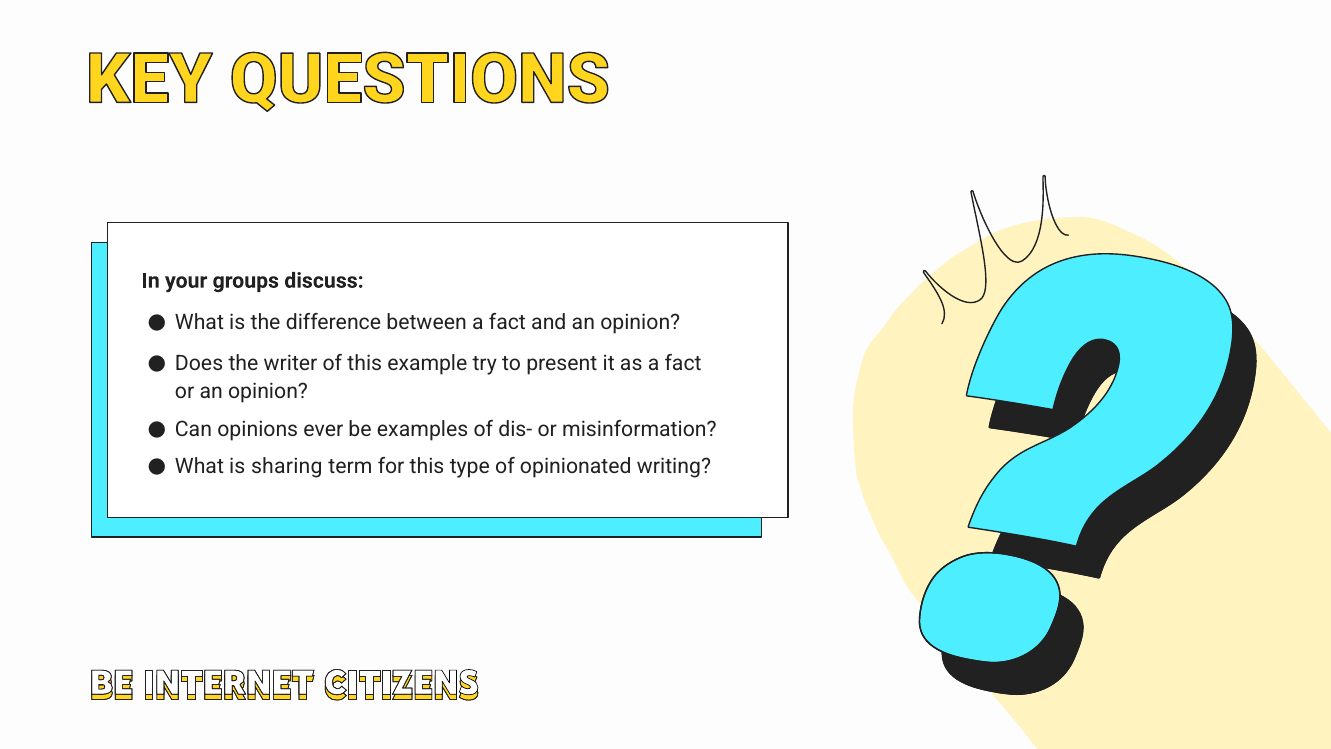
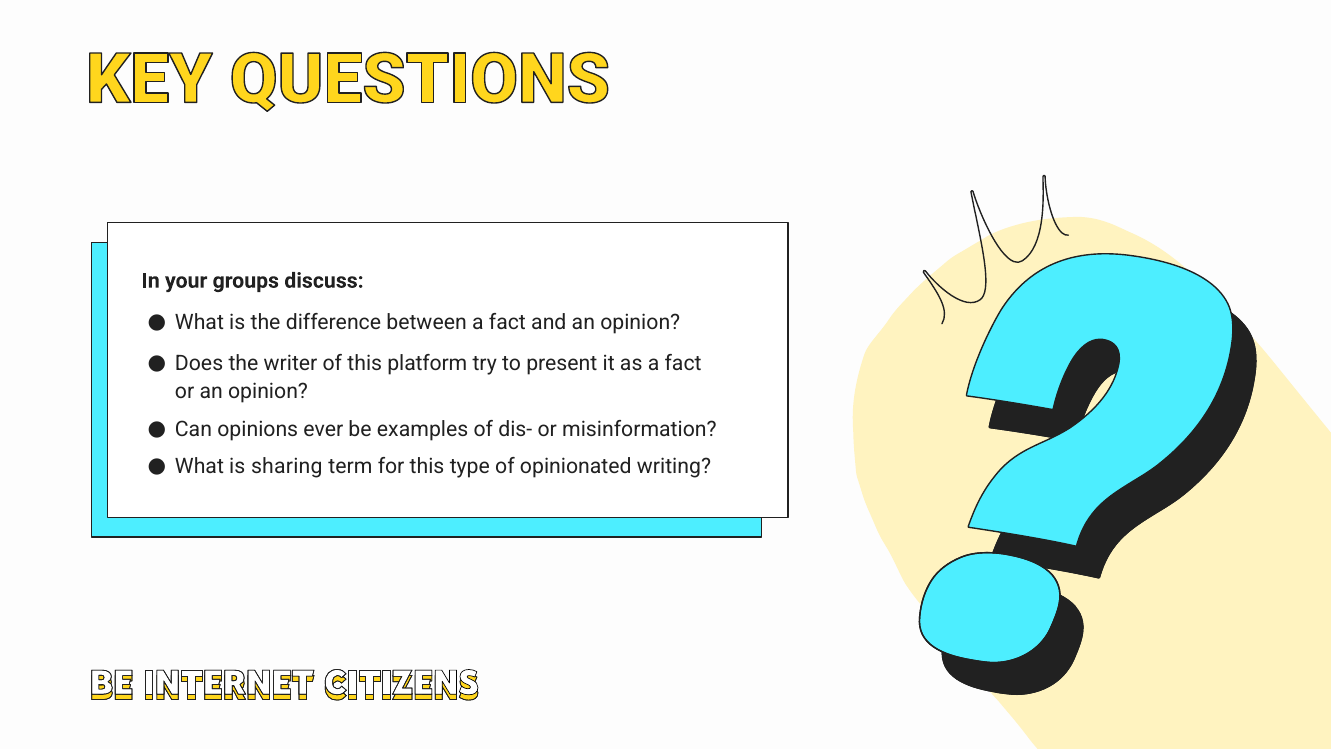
example: example -> platform (427, 364)
